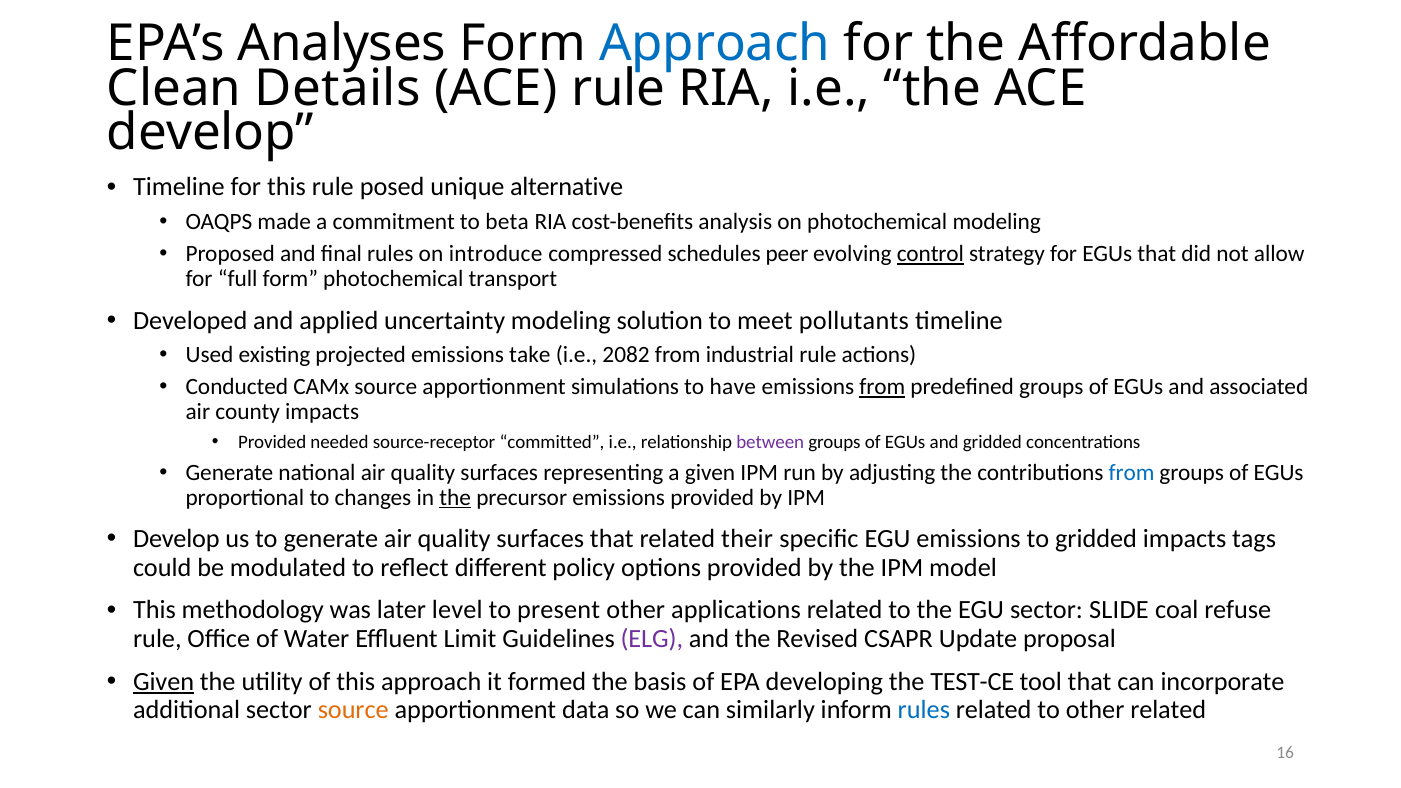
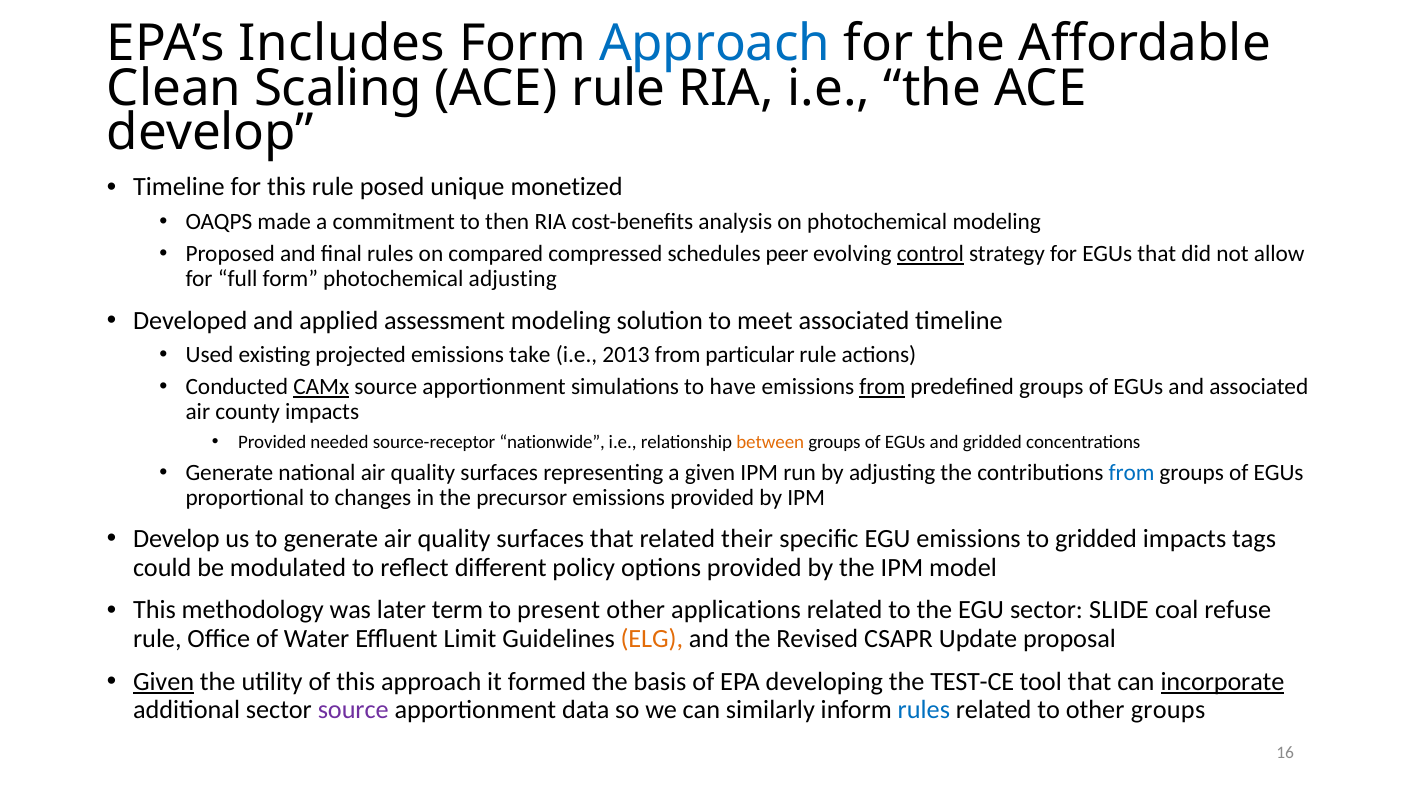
Analyses: Analyses -> Includes (342, 44)
Details: Details -> Scaling (338, 88)
alternative: alternative -> monetized (567, 187)
beta: beta -> then (507, 221)
introduce: introduce -> compared (496, 254)
photochemical transport: transport -> adjusting (513, 279)
uncertainty: uncertainty -> assessment (445, 320)
meet pollutants: pollutants -> associated (854, 320)
2082: 2082 -> 2013 (626, 354)
industrial: industrial -> particular (750, 354)
CAMx underline: none -> present (321, 387)
committed: committed -> nationwide (552, 442)
between colour: purple -> orange (770, 442)
the underline: present -> none (455, 498)
level: level -> term (457, 610)
ELG colour: purple -> orange (652, 639)
incorporate underline: none -> present (1222, 682)
source colour: orange -> purple (353, 710)
other related: related -> groups (1168, 710)
